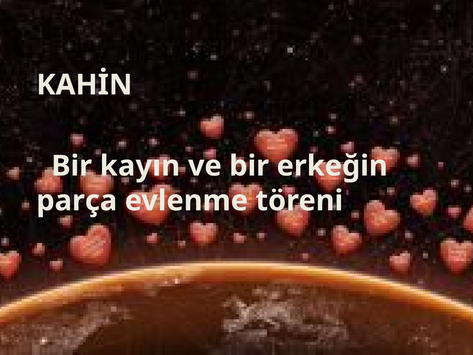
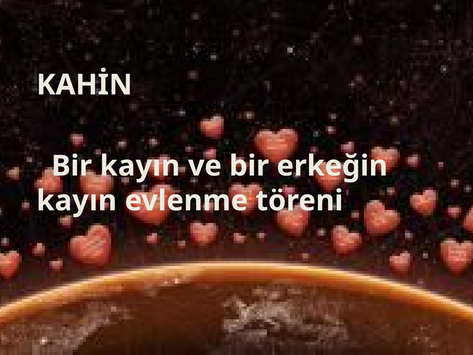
parça: parça -> kayın (77, 201)
